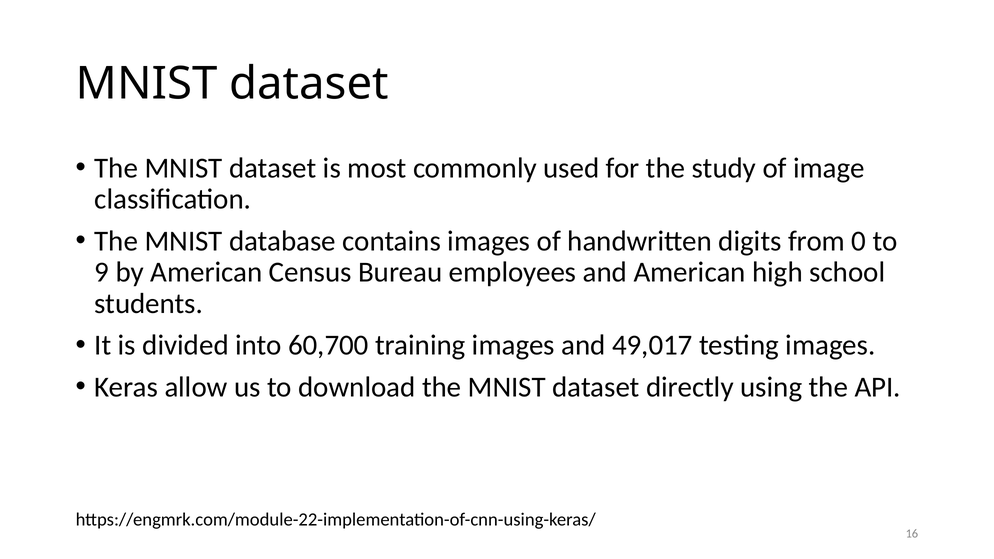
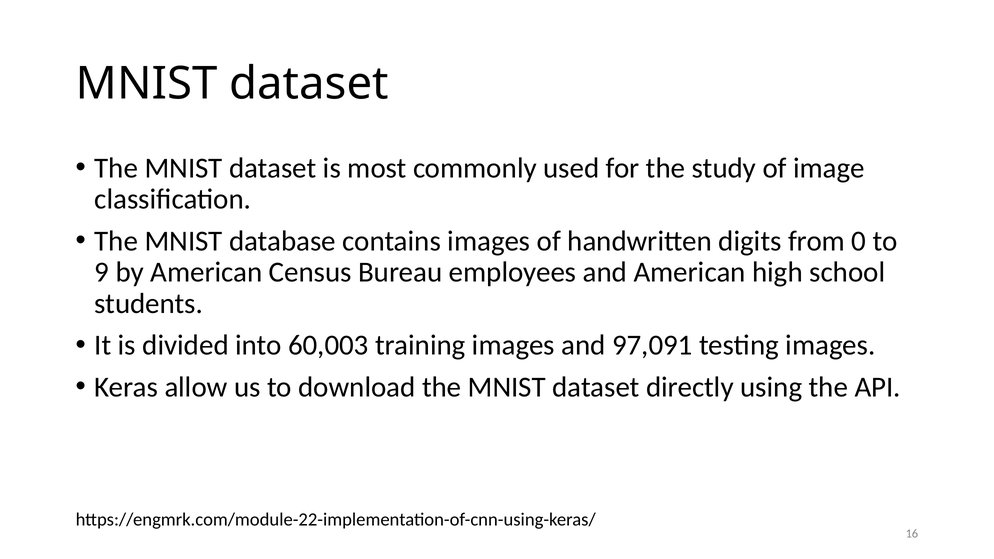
60,700: 60,700 -> 60,003 (328, 345)
49,017: 49,017 -> 97,091 (652, 345)
